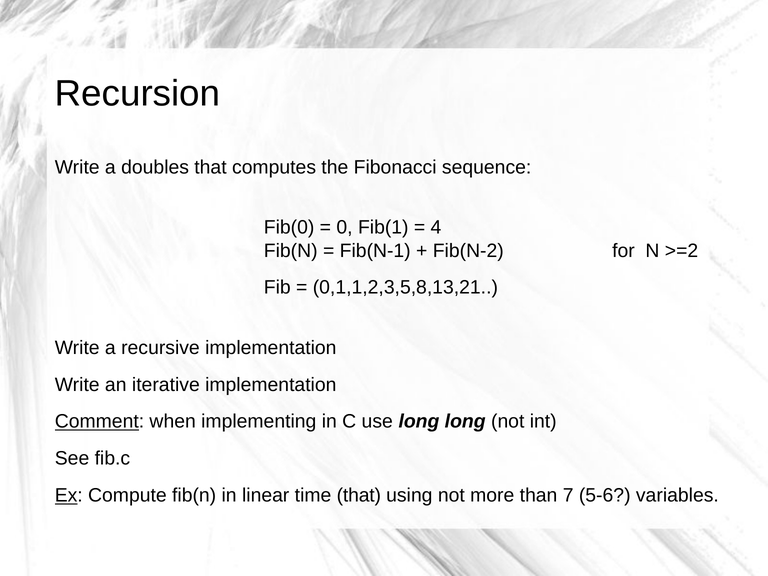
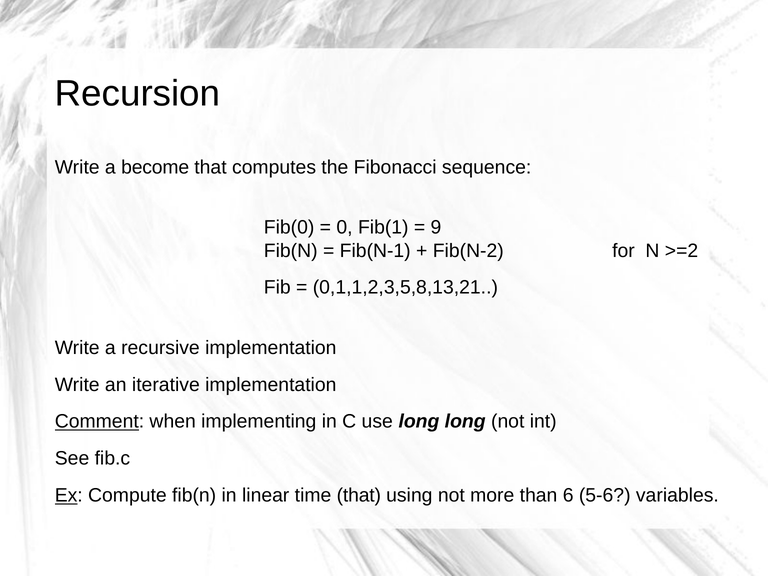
doubles: doubles -> become (155, 167)
4: 4 -> 9 (436, 227)
7: 7 -> 6 (568, 495)
